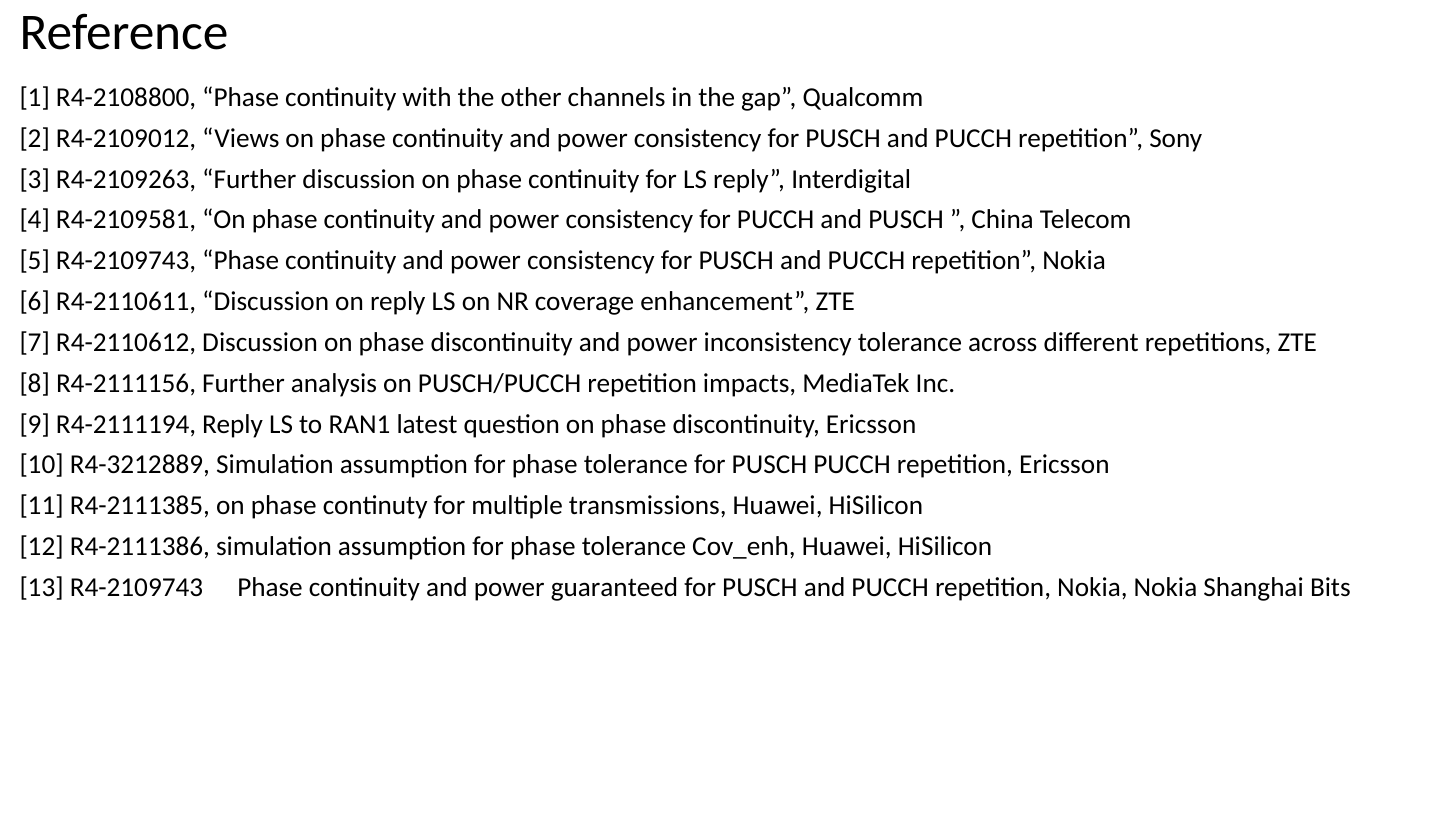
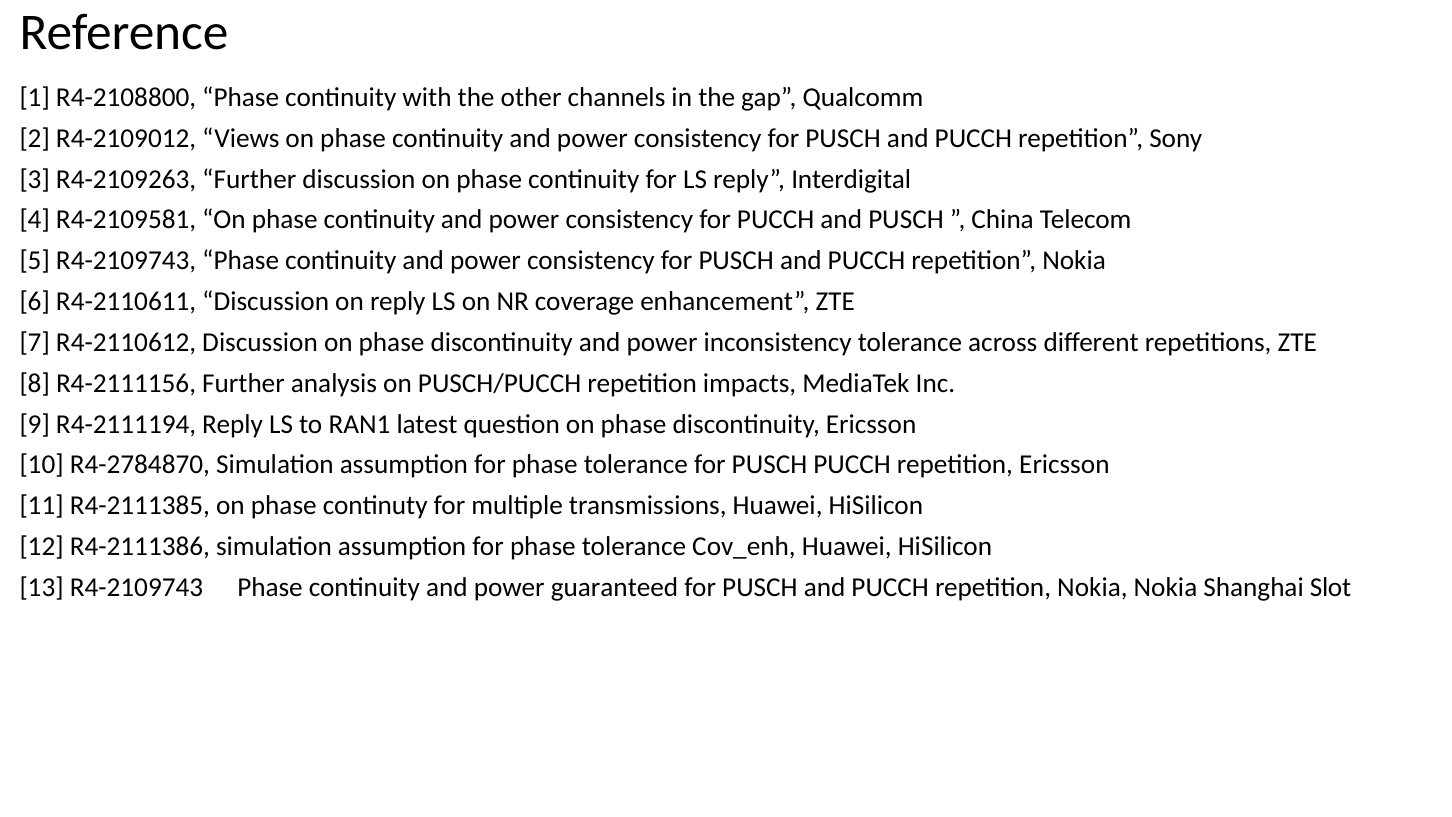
R4-3212889: R4-3212889 -> R4-2784870 (140, 465)
Bits: Bits -> Slot (1330, 587)
